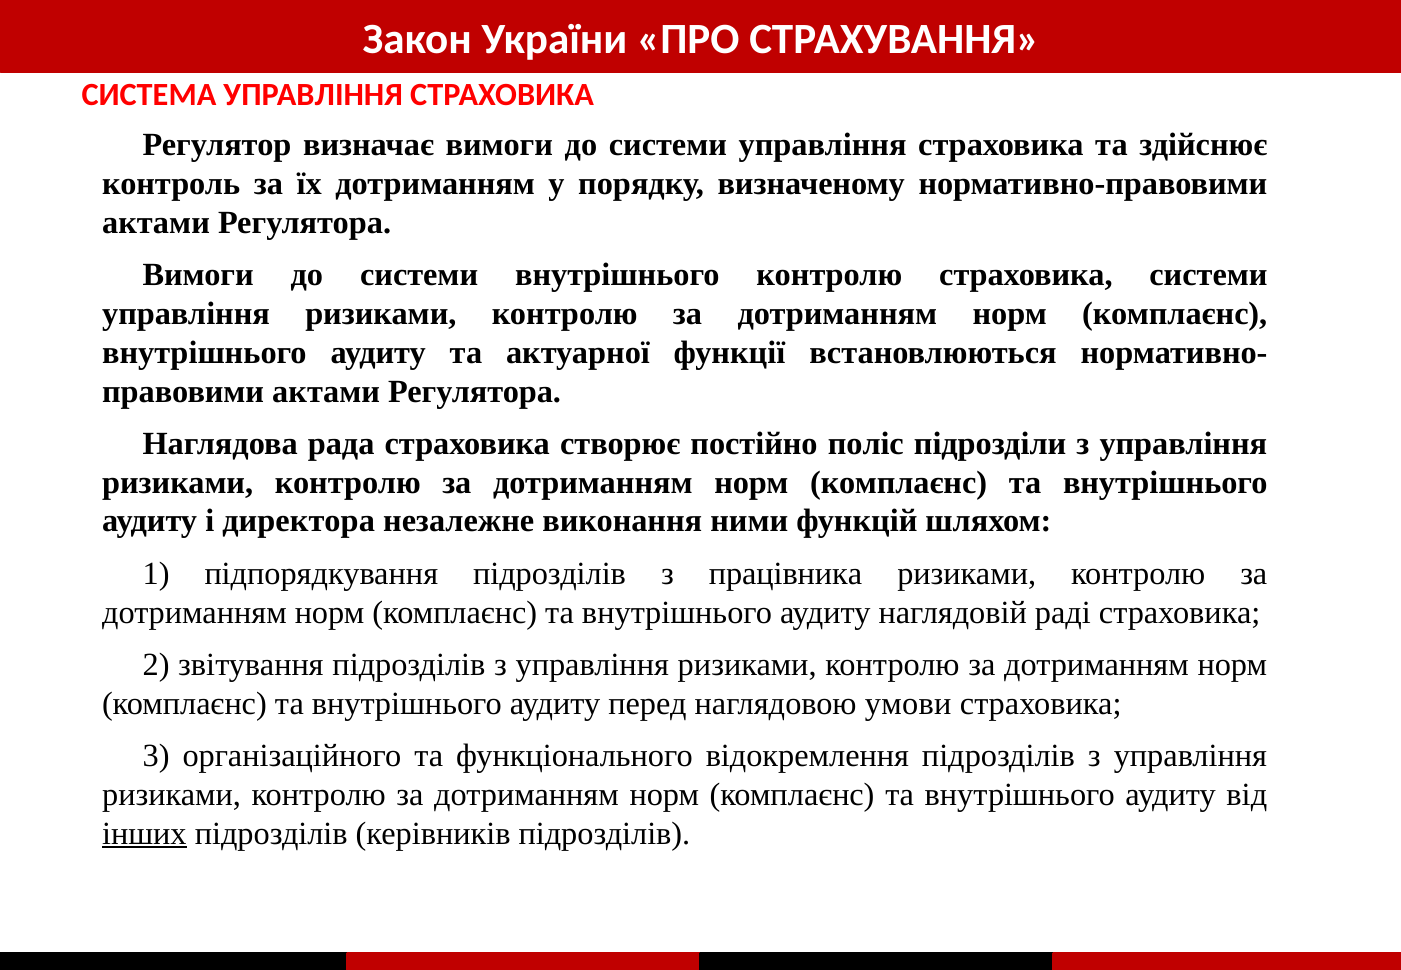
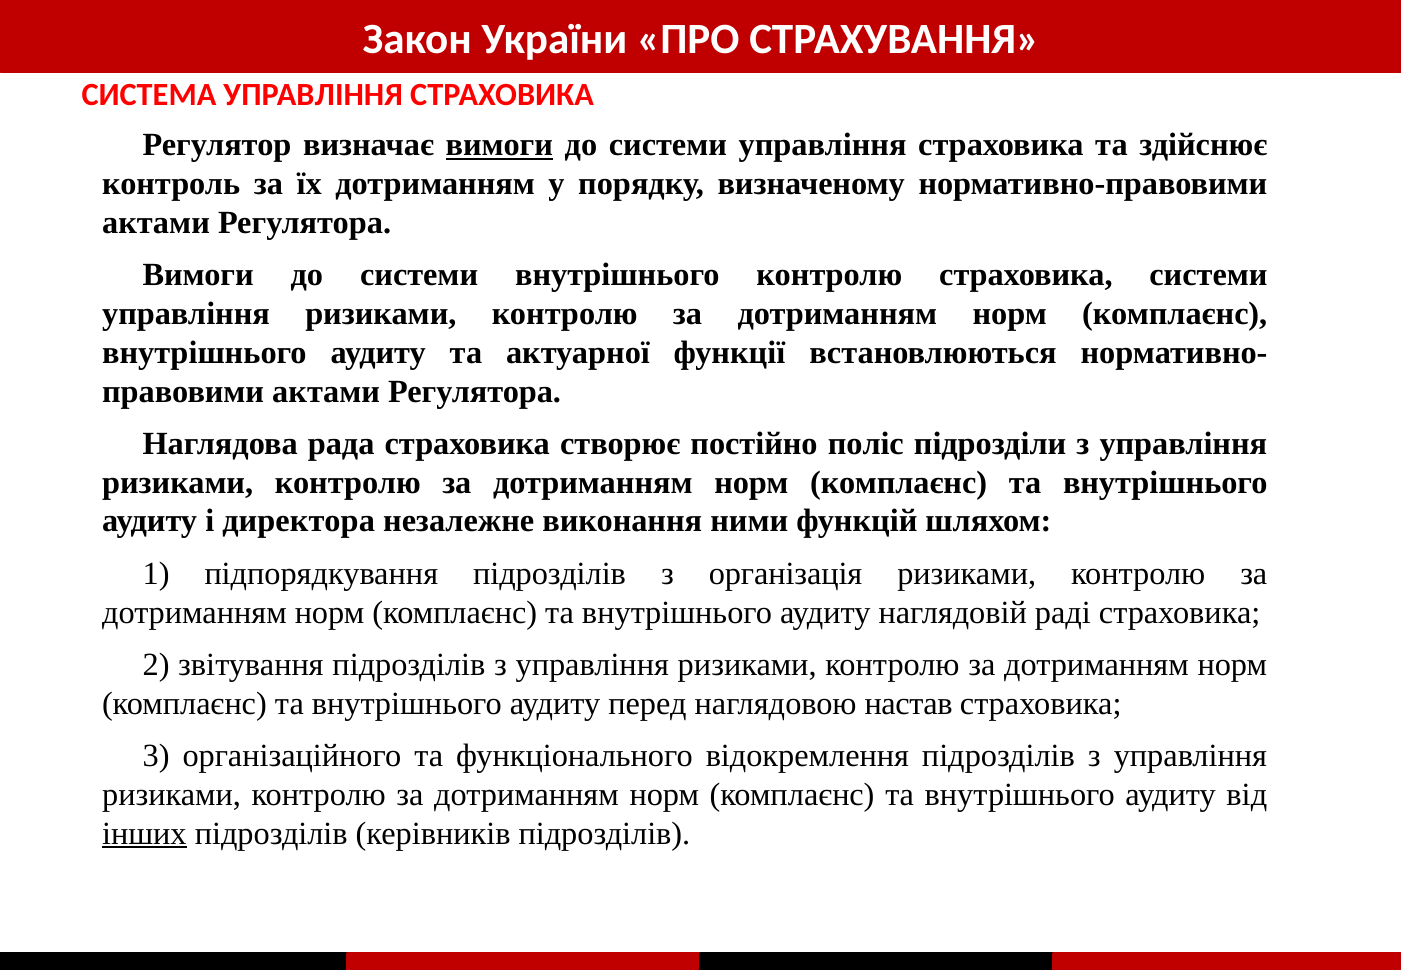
вимоги underline: none -> present (499, 145)
працівника: працівника -> організація (785, 574)
умови: умови -> настав (909, 703)
